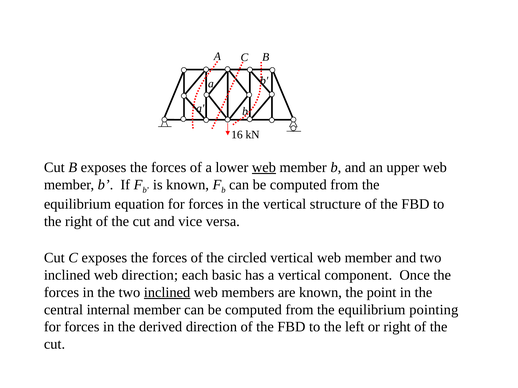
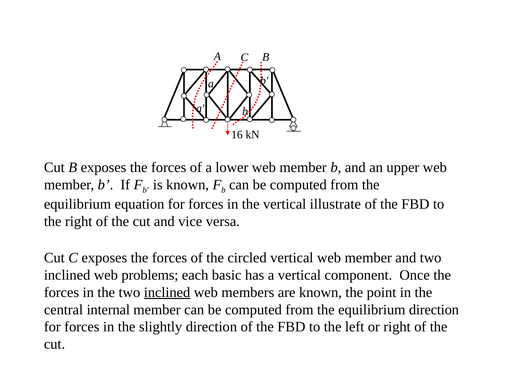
web underline: present -> none (264, 168)
structure: structure -> illustrate (335, 204)
web direction: direction -> problems (150, 275)
equilibrium pointing: pointing -> direction (434, 310)
derived: derived -> slightly (161, 327)
